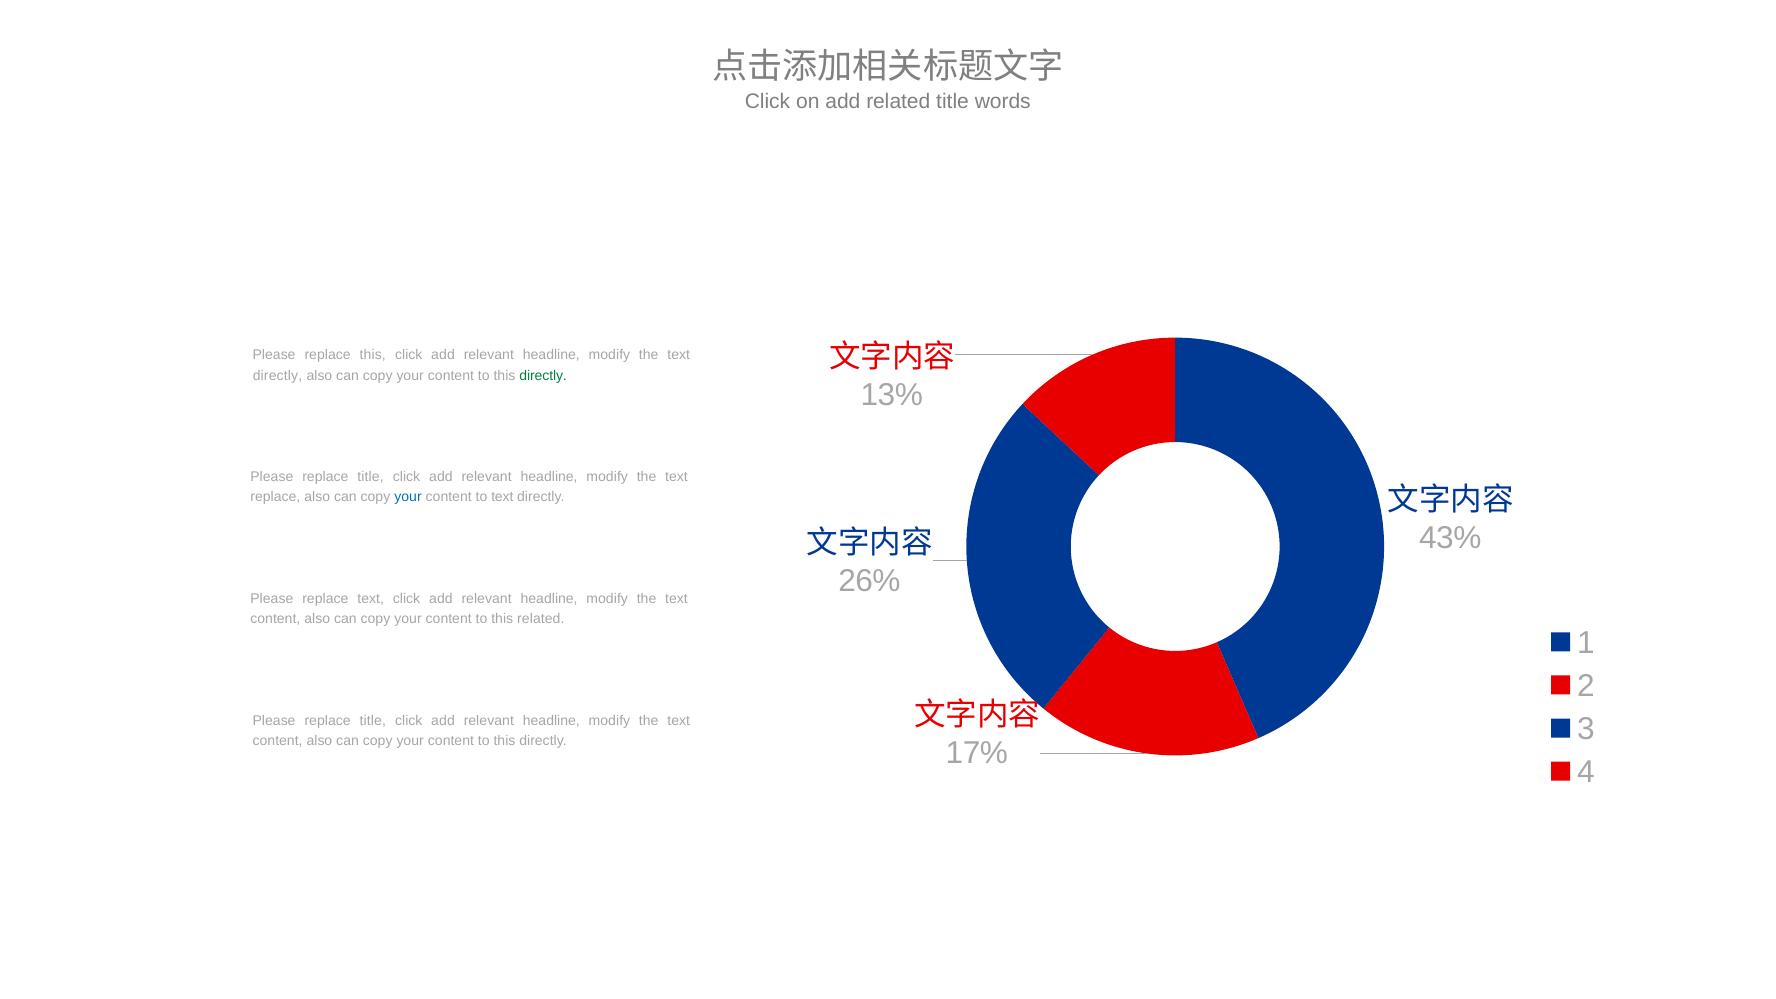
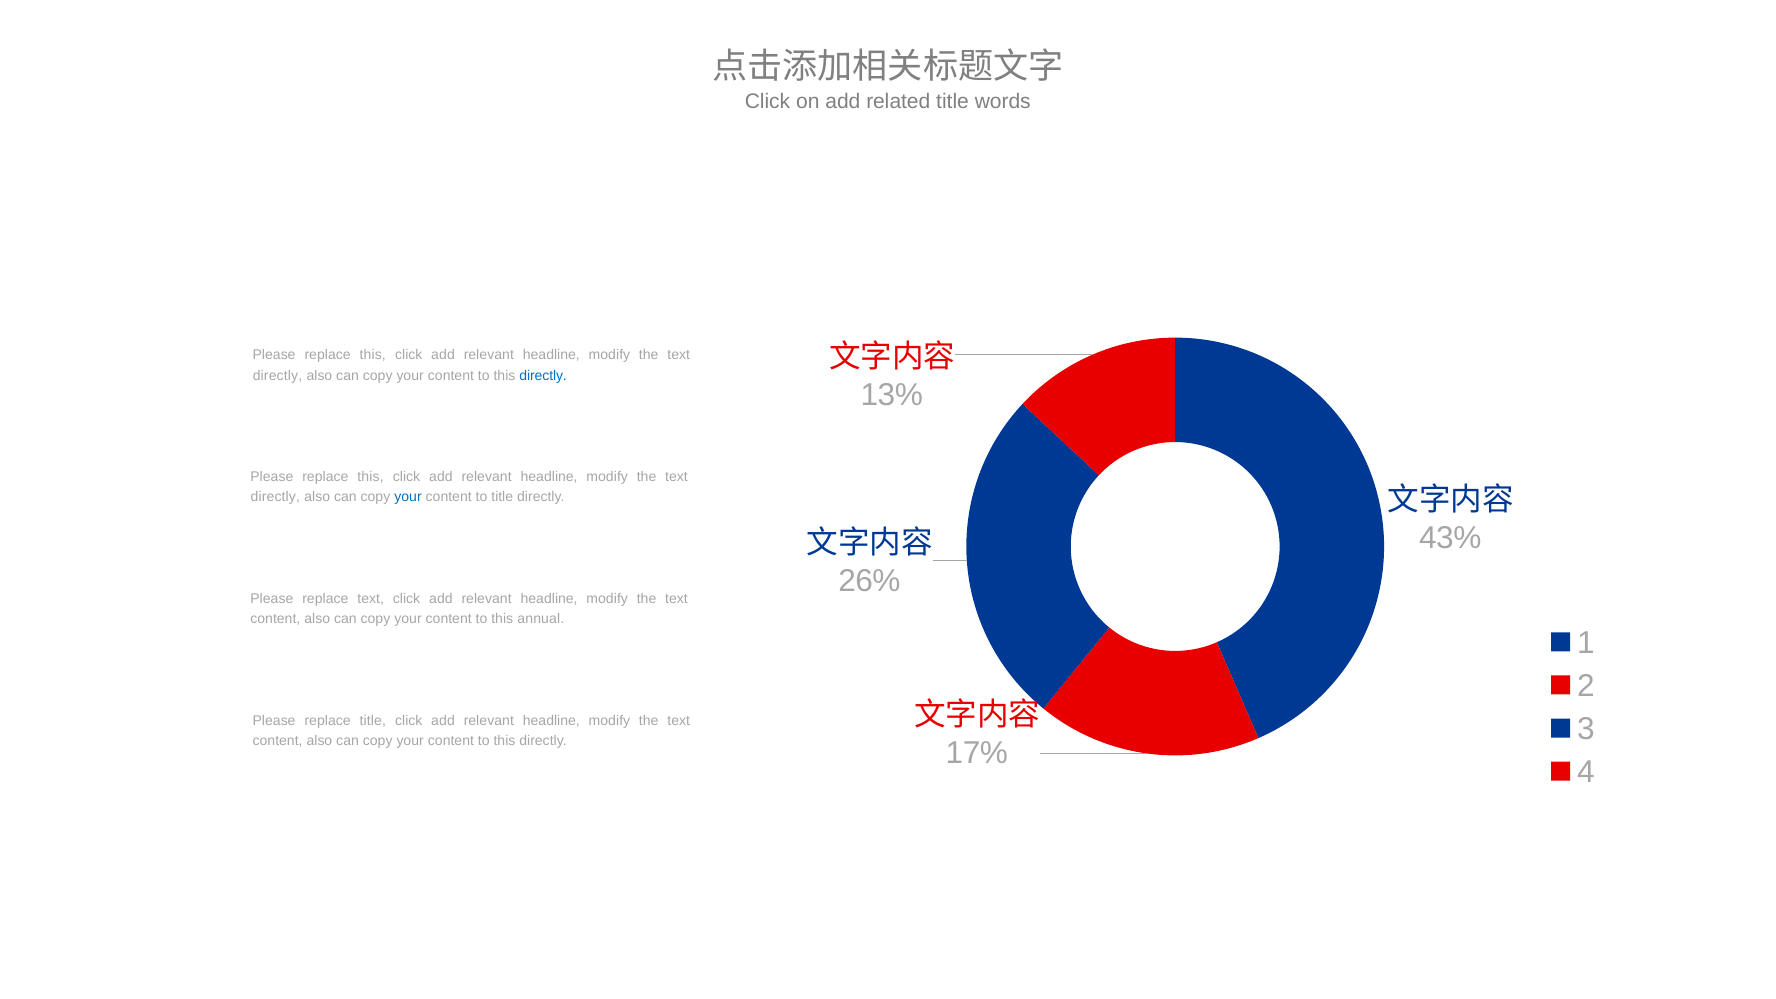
directly colour: green -> blue (543, 375)
title: title -> this (371, 477)
replace: replace -> directly (275, 497)
to text: text -> title (502, 497)
this related: related -> annual (541, 619)
